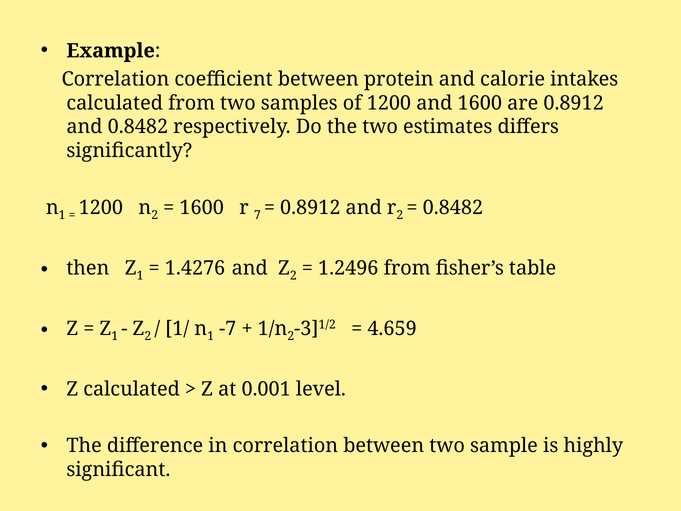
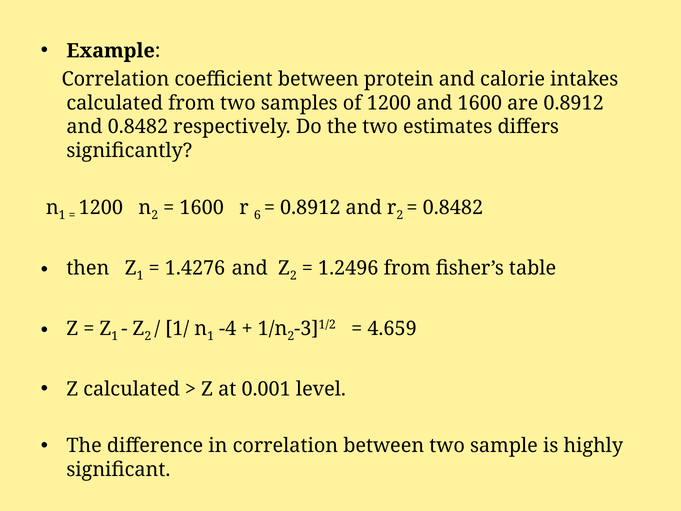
7: 7 -> 6 (257, 215)
-7: -7 -> -4 (228, 328)
